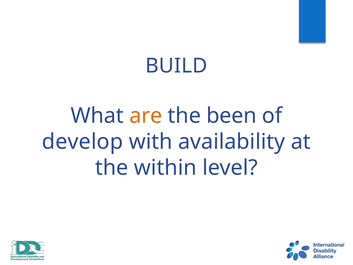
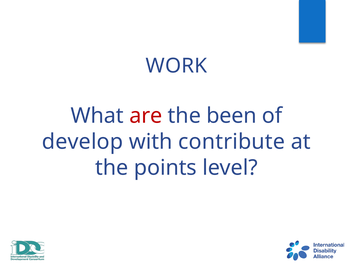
BUILD: BUILD -> WORK (176, 66)
are colour: orange -> red (146, 116)
availability: availability -> contribute (232, 142)
within: within -> points (165, 168)
